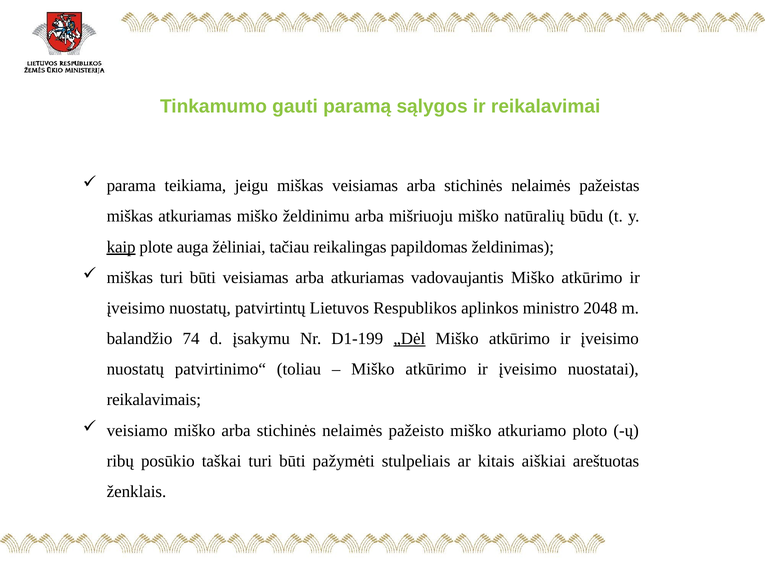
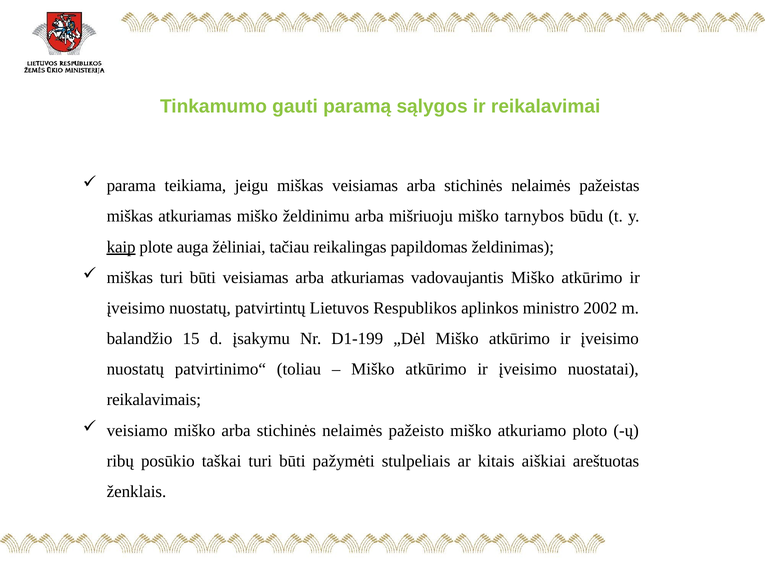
natūralių: natūralių -> tarnybos (534, 216)
2048: 2048 -> 2002 (600, 308)
74: 74 -> 15 (191, 339)
„Dėl underline: present -> none (409, 339)
